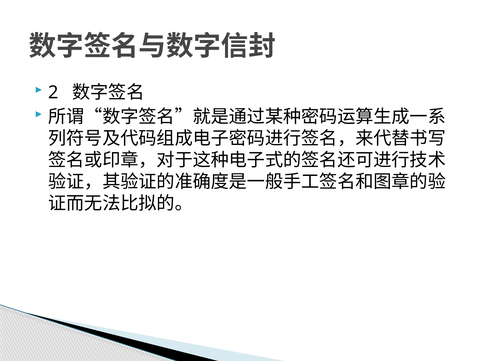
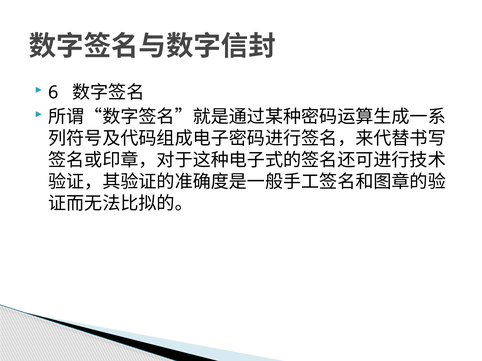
2: 2 -> 6 (53, 93)
